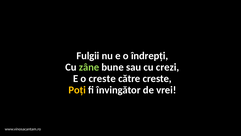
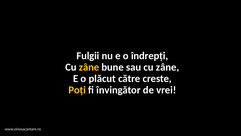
zâne colour: light green -> yellow (89, 67)
sau cu crezi: crezi -> zâne (168, 67)
o creste: creste -> plăcut (102, 78)
